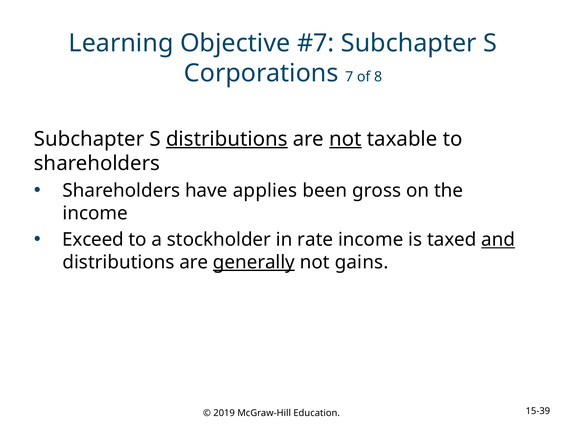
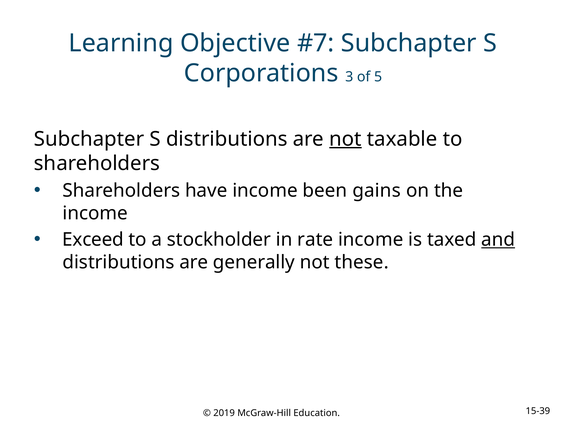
7: 7 -> 3 (349, 77)
8: 8 -> 5 (378, 77)
distributions underline: present -> none (227, 139)
have applies: applies -> income (265, 191)
gross: gross -> gains (377, 191)
generally underline: present -> none (254, 263)
gains: gains -> these (362, 263)
